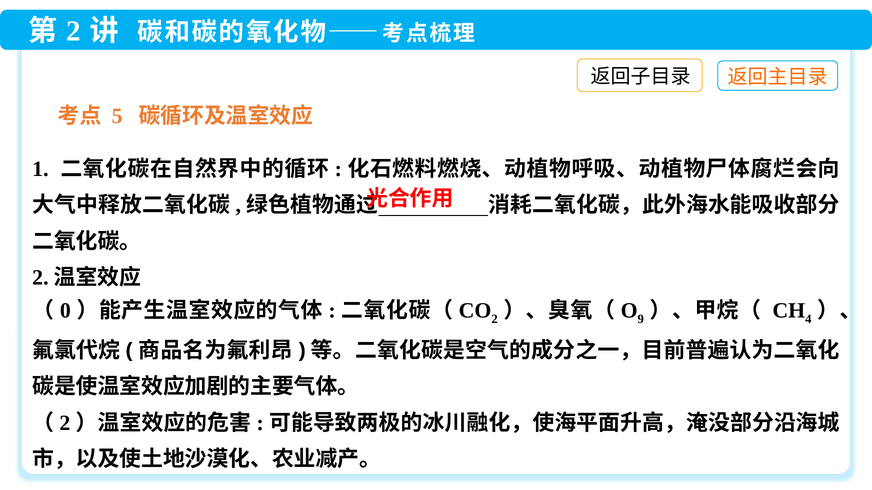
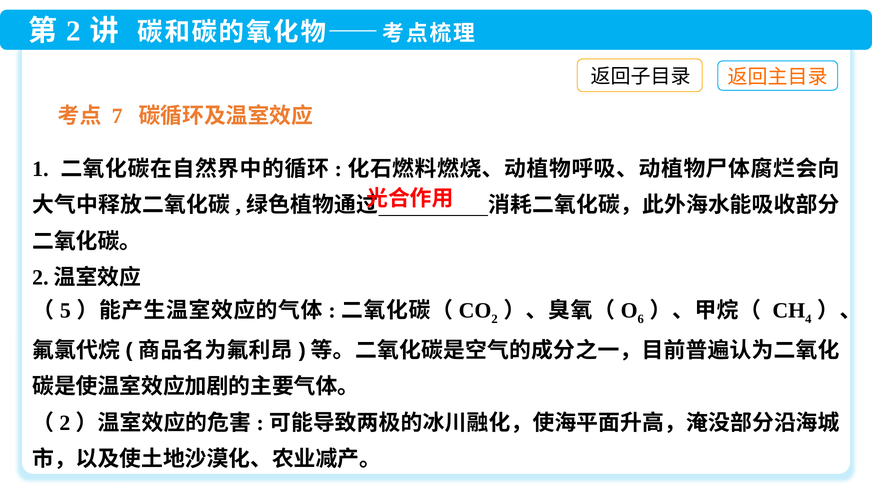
5: 5 -> 7 (117, 116)
0: 0 -> 5 (65, 311)
9: 9 -> 6 (641, 319)
